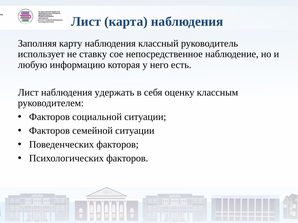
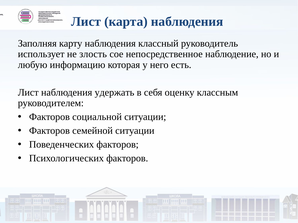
ставку: ставку -> злость (93, 54)
